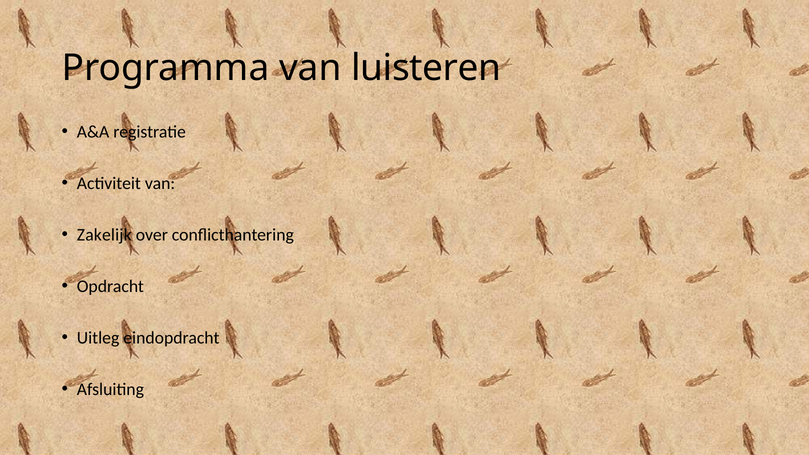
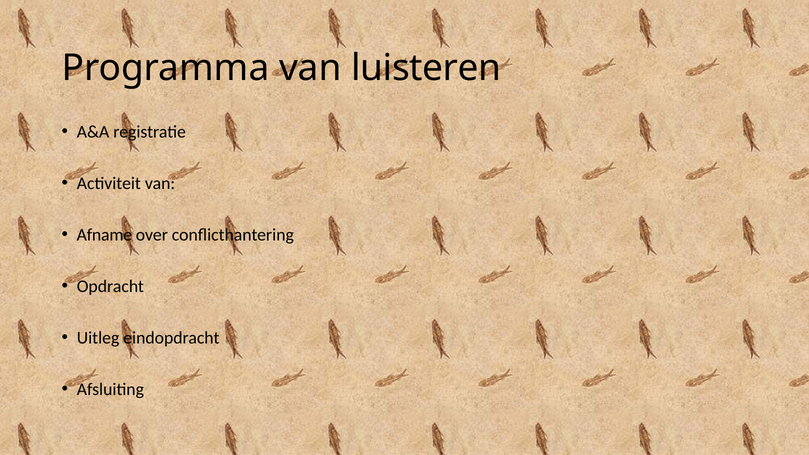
Zakelijk: Zakelijk -> Afname (104, 235)
